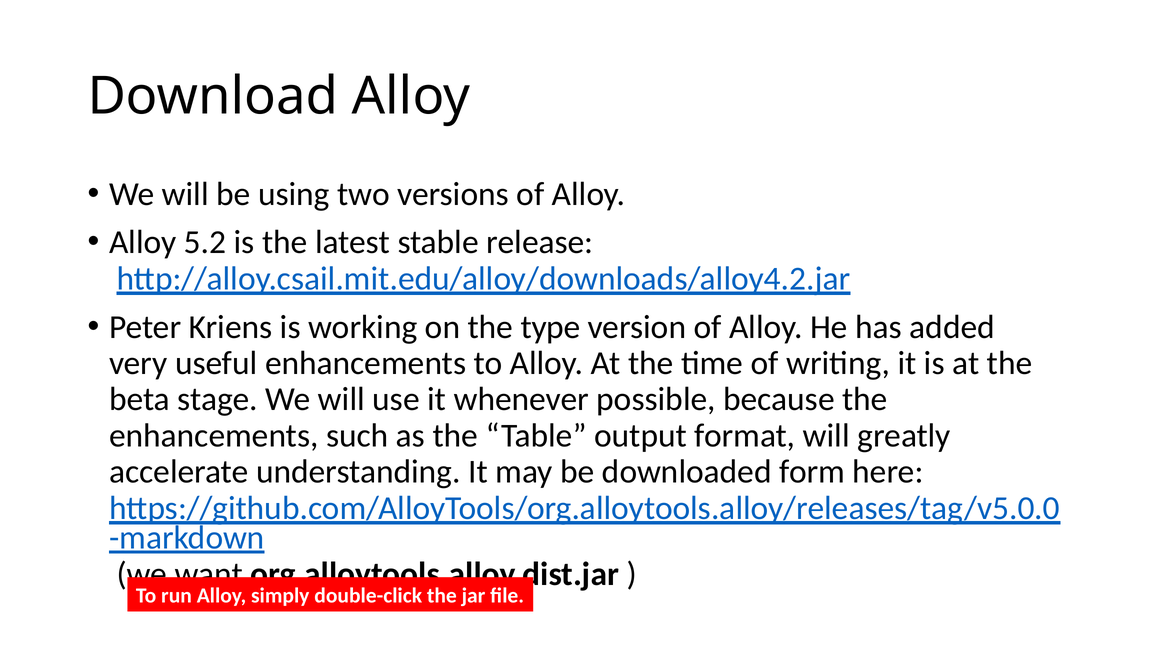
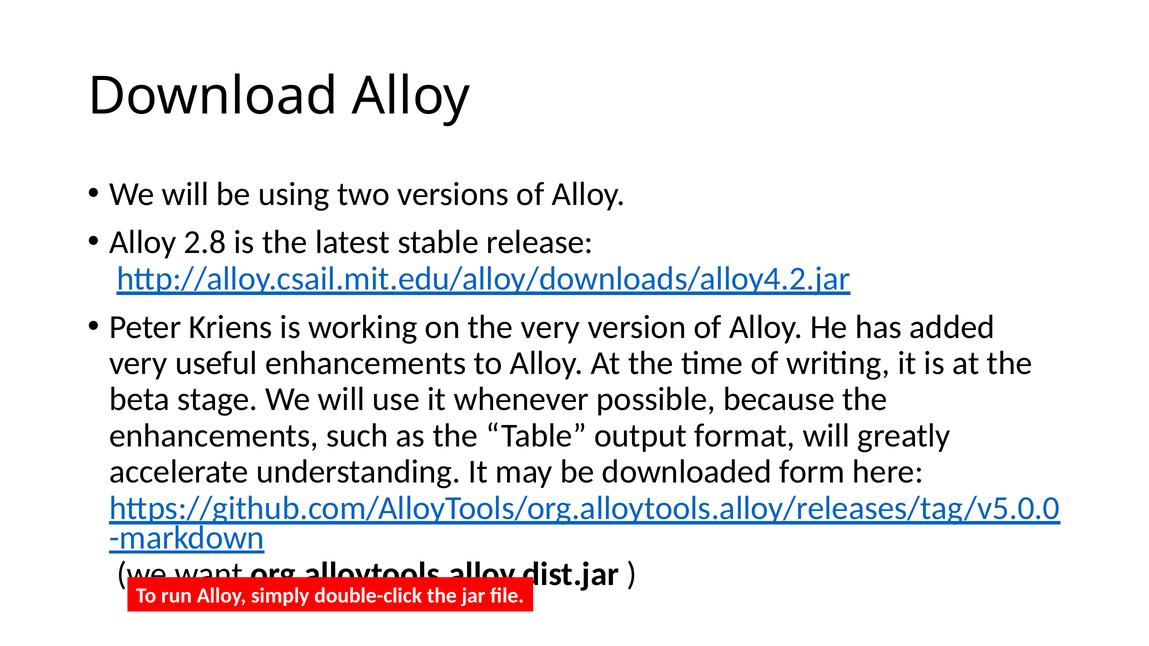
5.2: 5.2 -> 2.8 (205, 242)
the type: type -> very (550, 327)
